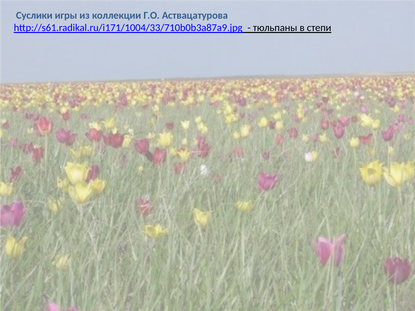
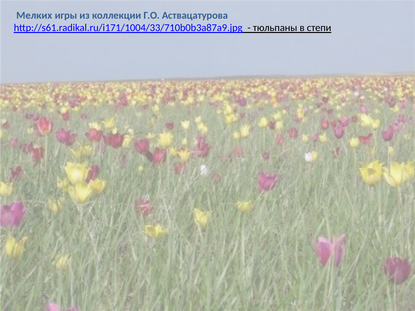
Суслики: Суслики -> Мелких (34, 15)
